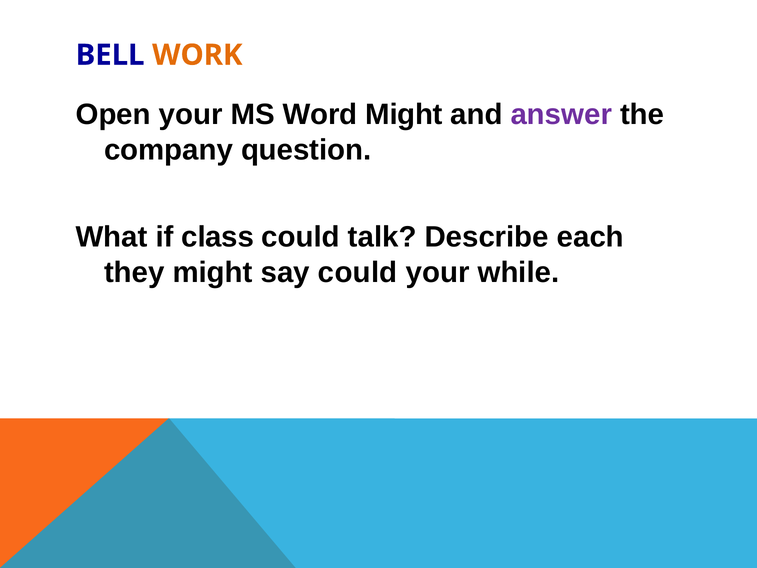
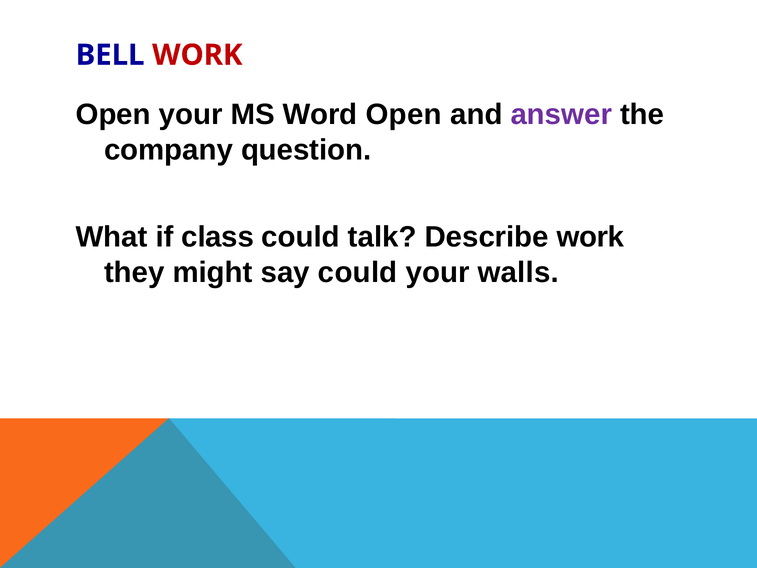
WORK colour: orange -> red (197, 55)
Word Might: Might -> Open (404, 115)
Describe each: each -> work (590, 237)
while: while -> walls (518, 272)
